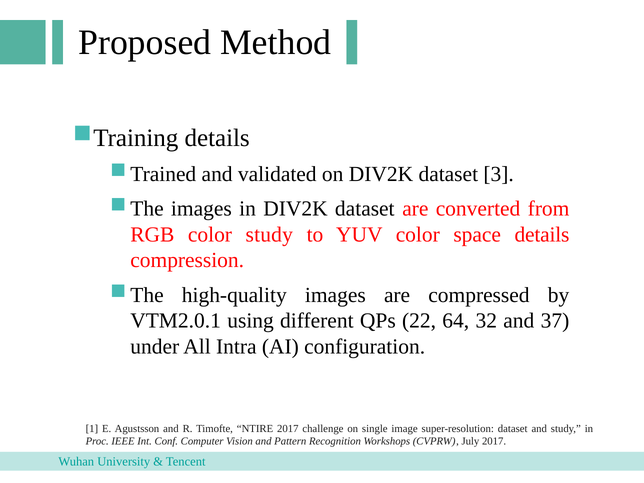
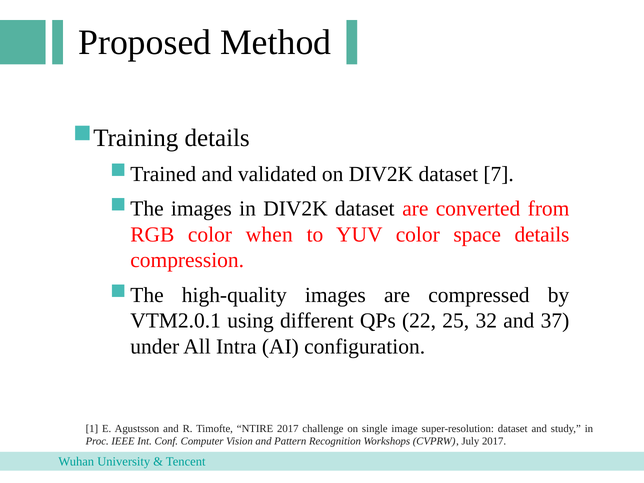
3: 3 -> 7 (499, 174)
color study: study -> when (269, 235)
64: 64 -> 25 (456, 321)
